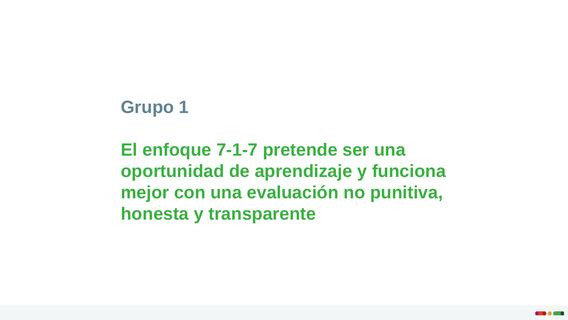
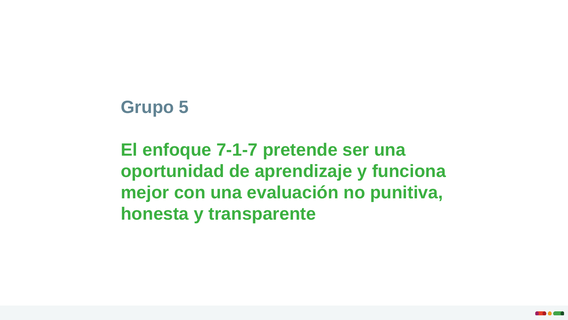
1: 1 -> 5 (184, 107)
